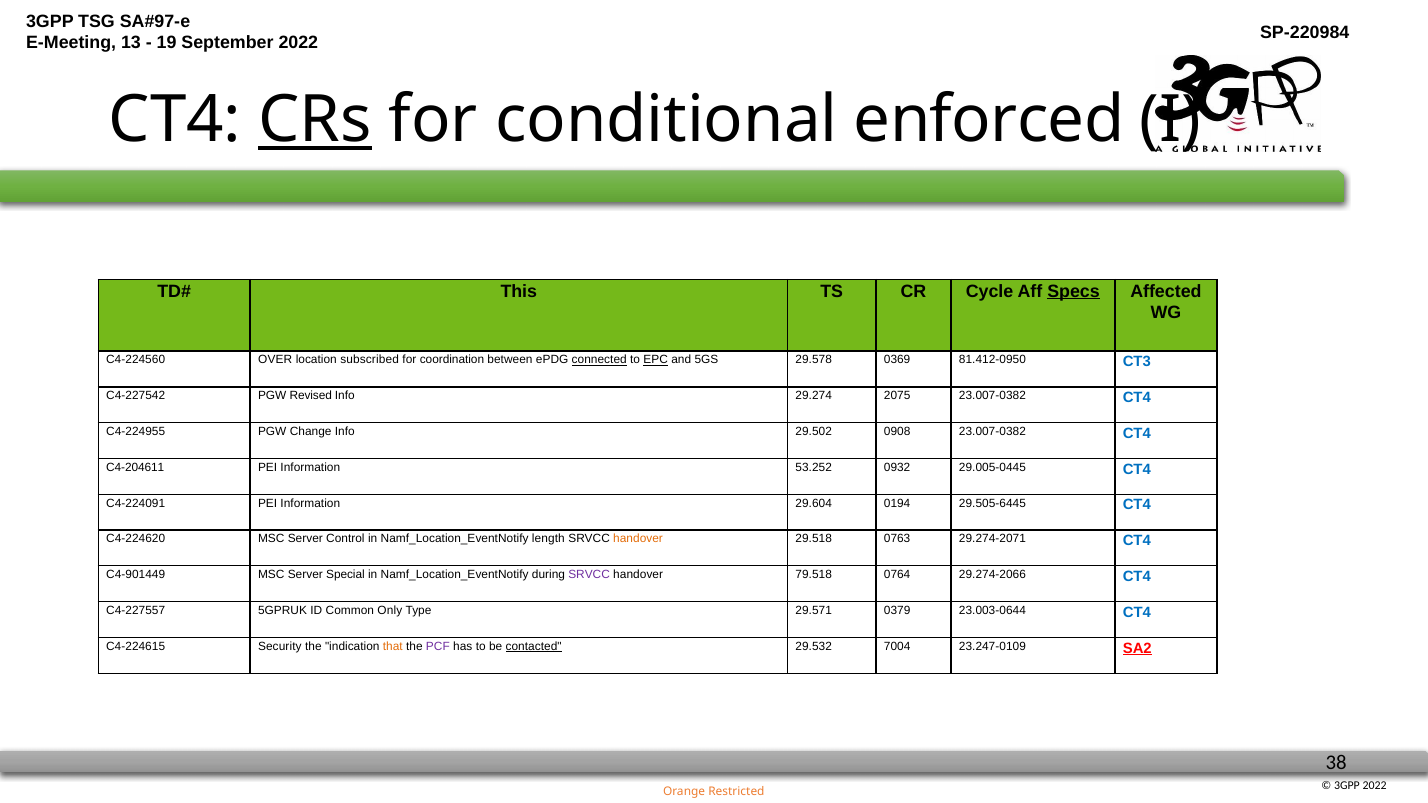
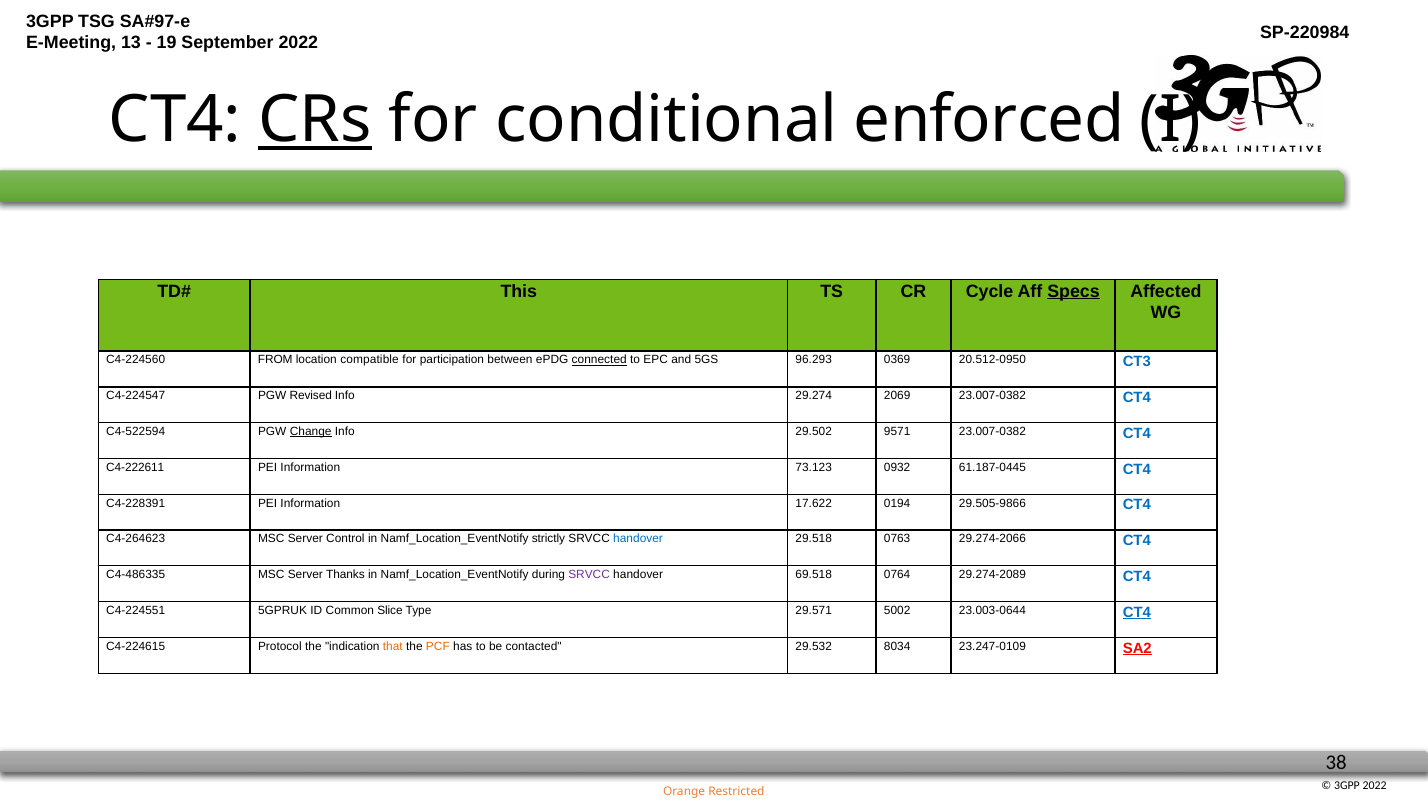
OVER: OVER -> FROM (275, 360)
subscribed: subscribed -> compatible (370, 360)
coordination: coordination -> participation (452, 360)
EPC underline: present -> none (656, 360)
29.578: 29.578 -> 96.293 (814, 360)
81.412-0950: 81.412-0950 -> 20.512-0950 (992, 360)
C4-227542: C4-227542 -> C4-224547 (136, 396)
2075: 2075 -> 2069 (897, 396)
C4-224955: C4-224955 -> C4-522594 (136, 432)
Change underline: none -> present (311, 432)
0908: 0908 -> 9571 (897, 432)
C4-204611: C4-204611 -> C4-222611 (135, 468)
53.252: 53.252 -> 73.123 (814, 468)
29.005-0445: 29.005-0445 -> 61.187-0445 (992, 468)
C4-224091: C4-224091 -> C4-228391 (136, 503)
29.604: 29.604 -> 17.622 (814, 503)
29.505-6445: 29.505-6445 -> 29.505-9866 (992, 503)
C4-224620: C4-224620 -> C4-264623 (136, 539)
length: length -> strictly (548, 539)
handover colour: orange -> blue (638, 539)
29.274-2071: 29.274-2071 -> 29.274-2066 (992, 539)
C4-901449: C4-901449 -> C4-486335 (136, 575)
Special: Special -> Thanks (345, 575)
79.518: 79.518 -> 69.518 (814, 575)
29.274-2066: 29.274-2066 -> 29.274-2089 (992, 575)
C4-227557: C4-227557 -> C4-224551 (136, 611)
Only: Only -> Slice (390, 611)
0379: 0379 -> 5002 (897, 611)
CT4 underline: none -> present (1137, 613)
Security: Security -> Protocol (280, 647)
PCF colour: purple -> orange (438, 647)
contacted underline: present -> none (534, 647)
7004: 7004 -> 8034 (897, 647)
